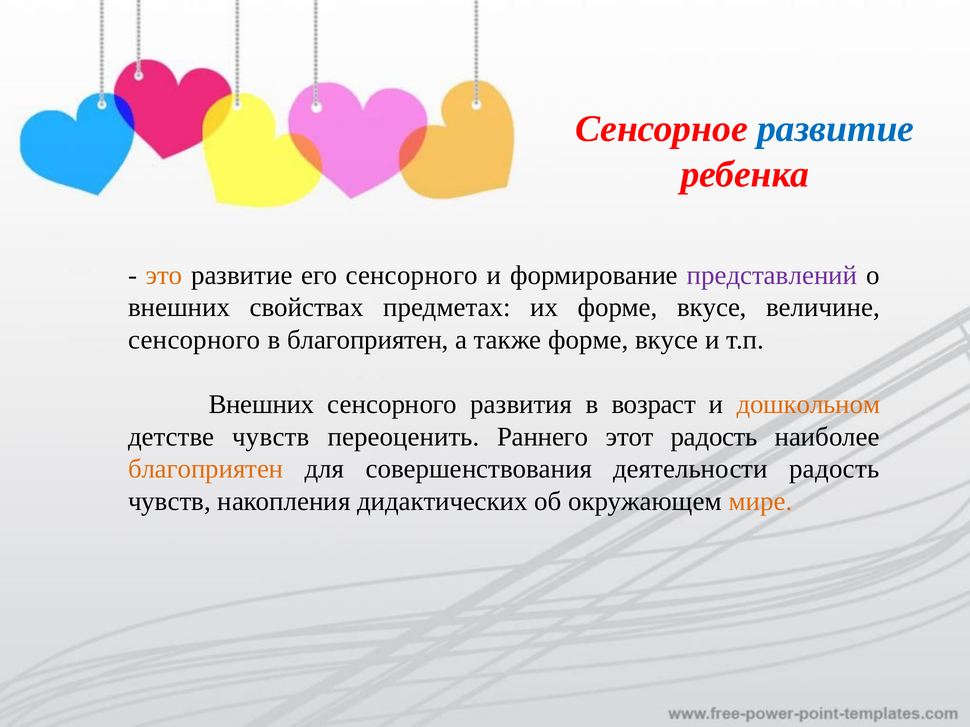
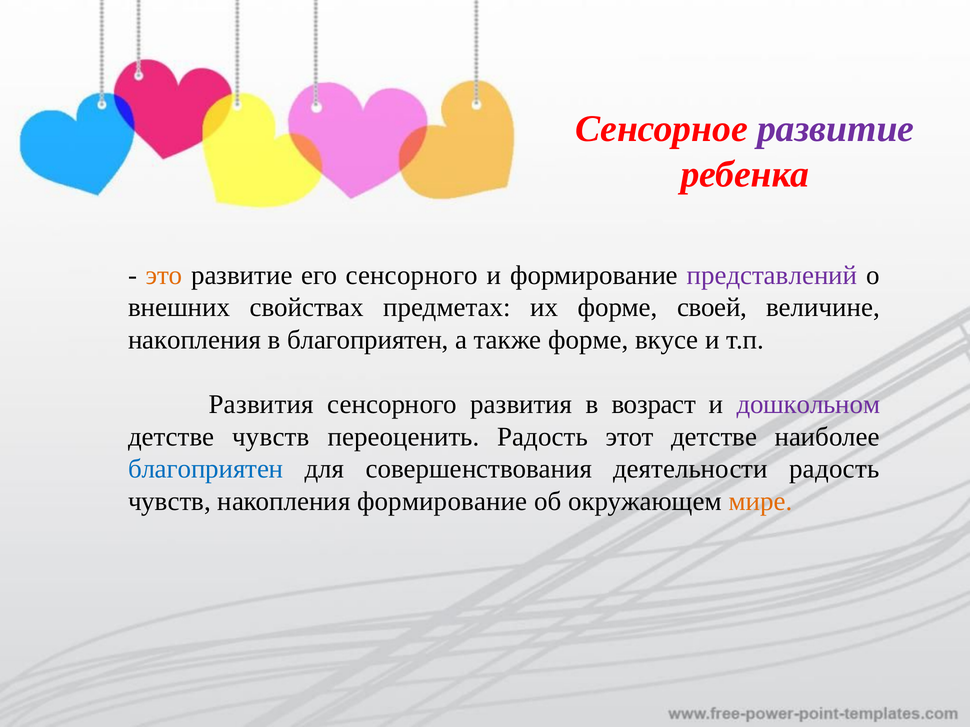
развитие colour: blue -> purple (836, 129)
их форме вкусе: вкусе -> своей (712, 308)
сенсорного: сенсорного -> накопления (195, 340)
Внешних: Внешних -> Развития (261, 405)
дошкольном colour: orange -> purple (808, 405)
переоценить Раннего: Раннего -> Радость (542, 437)
этот радость: радость -> детстве (714, 437)
благоприятен colour: orange -> blue (206, 469)
накопления дидактических: дидактических -> формирование (442, 502)
